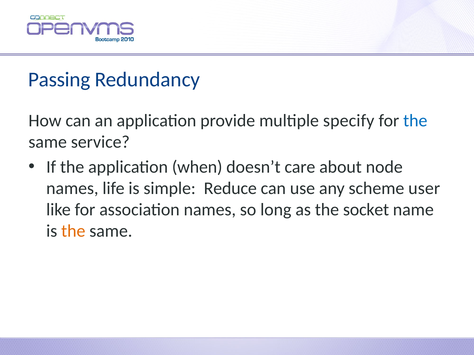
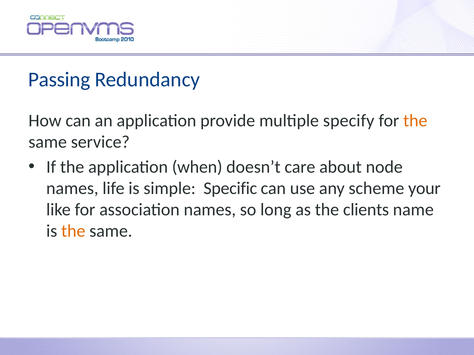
the colour: blue -> orange (415, 121)
Reduce: Reduce -> Specific (230, 189)
user: user -> your (424, 189)
socket: socket -> clients (366, 210)
